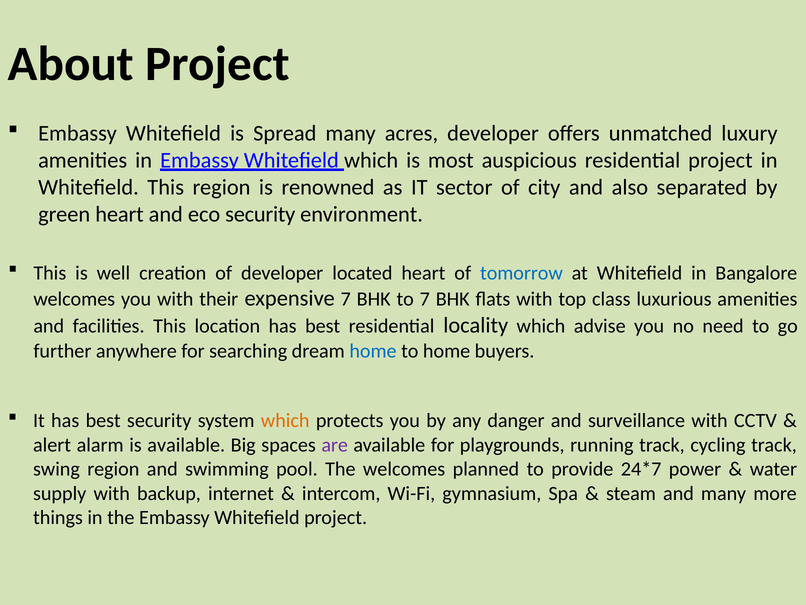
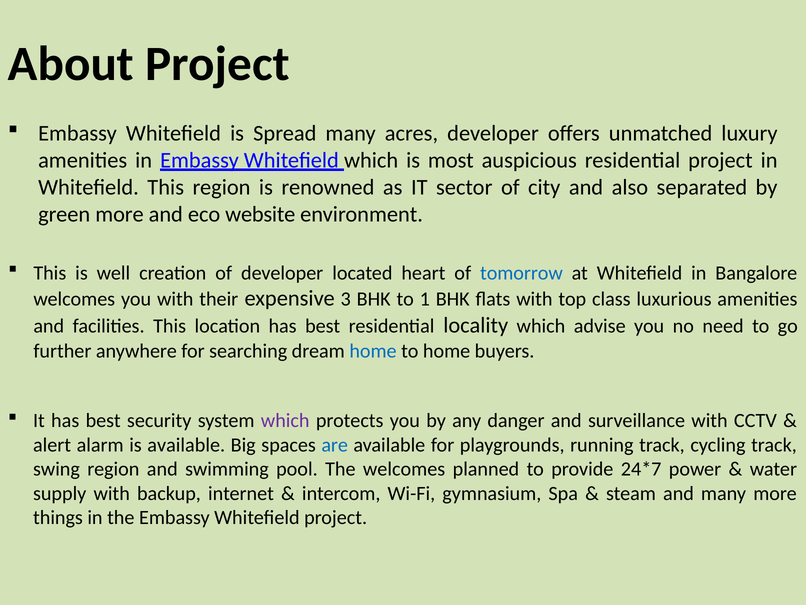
green heart: heart -> more (120, 214)
eco security: security -> website (260, 214)
expensive 7: 7 -> 3 (346, 299)
to 7: 7 -> 1 (425, 299)
which colour: orange -> purple (285, 420)
are colour: purple -> blue (335, 445)
